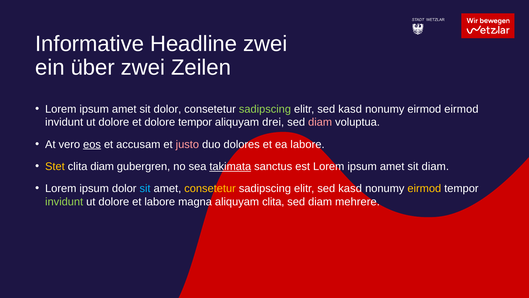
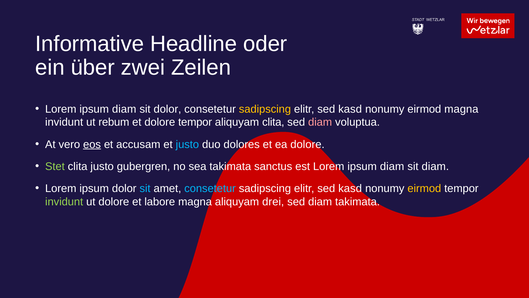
Headline zwei: zwei -> oder (265, 44)
amet: amet -> diam (124, 109)
sadipscing colour: light green -> yellow (265, 109)
eirmod eirmod: eirmod -> magna (461, 109)
dolore: dolore -> rebum (114, 122)
aliquyam drei: drei -> clita (273, 122)
justo colour: pink -> light blue (187, 144)
ea labore: labore -> dolore (308, 144)
Stet colour: yellow -> light green (55, 166)
clita diam: diam -> justo (102, 166)
takimata underline: present -> none (230, 166)
est Lorem ipsum amet: amet -> diam (392, 166)
consetetur colour: yellow -> light blue (210, 188)
aliquyam clita: clita -> drei (273, 202)
diam mehrere: mehrere -> takimata (358, 202)
